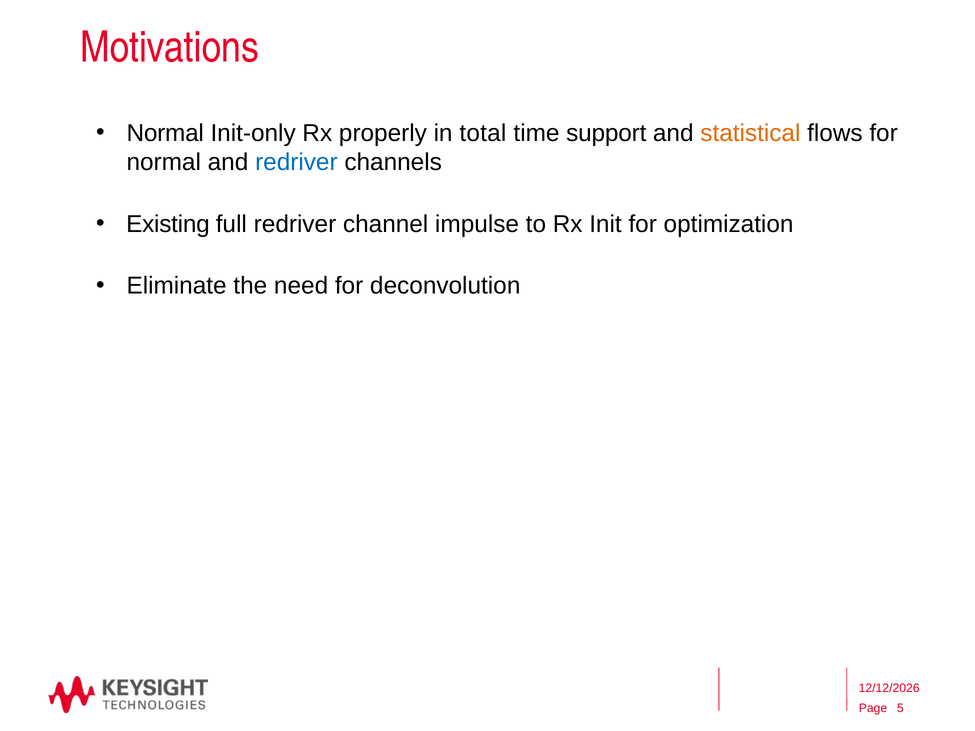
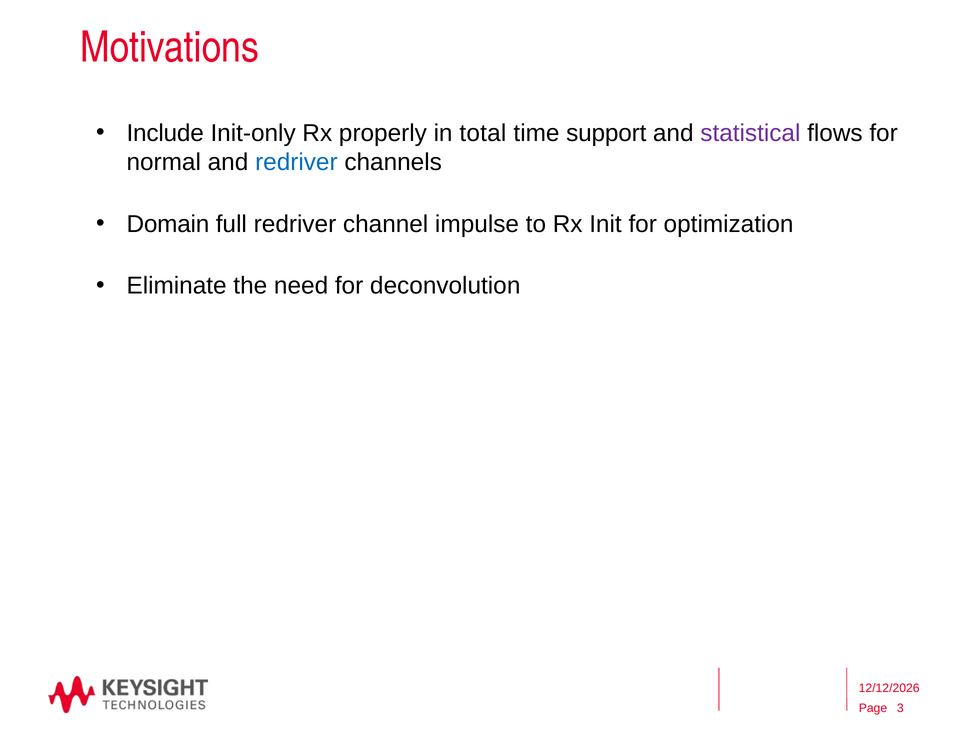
Normal: Normal -> Include (165, 133)
statistical colour: orange -> purple (750, 133)
Existing: Existing -> Domain (168, 224)
5: 5 -> 3 (900, 708)
